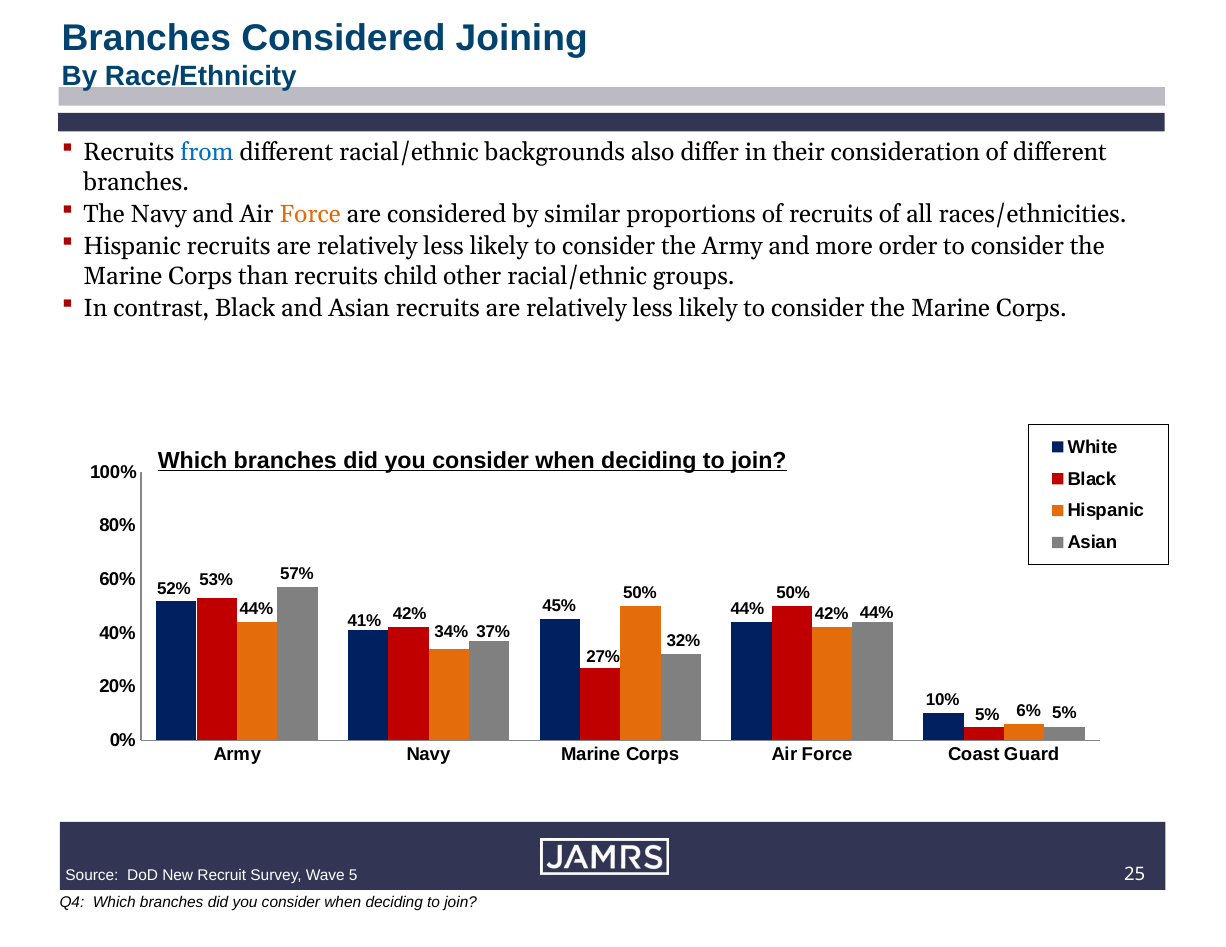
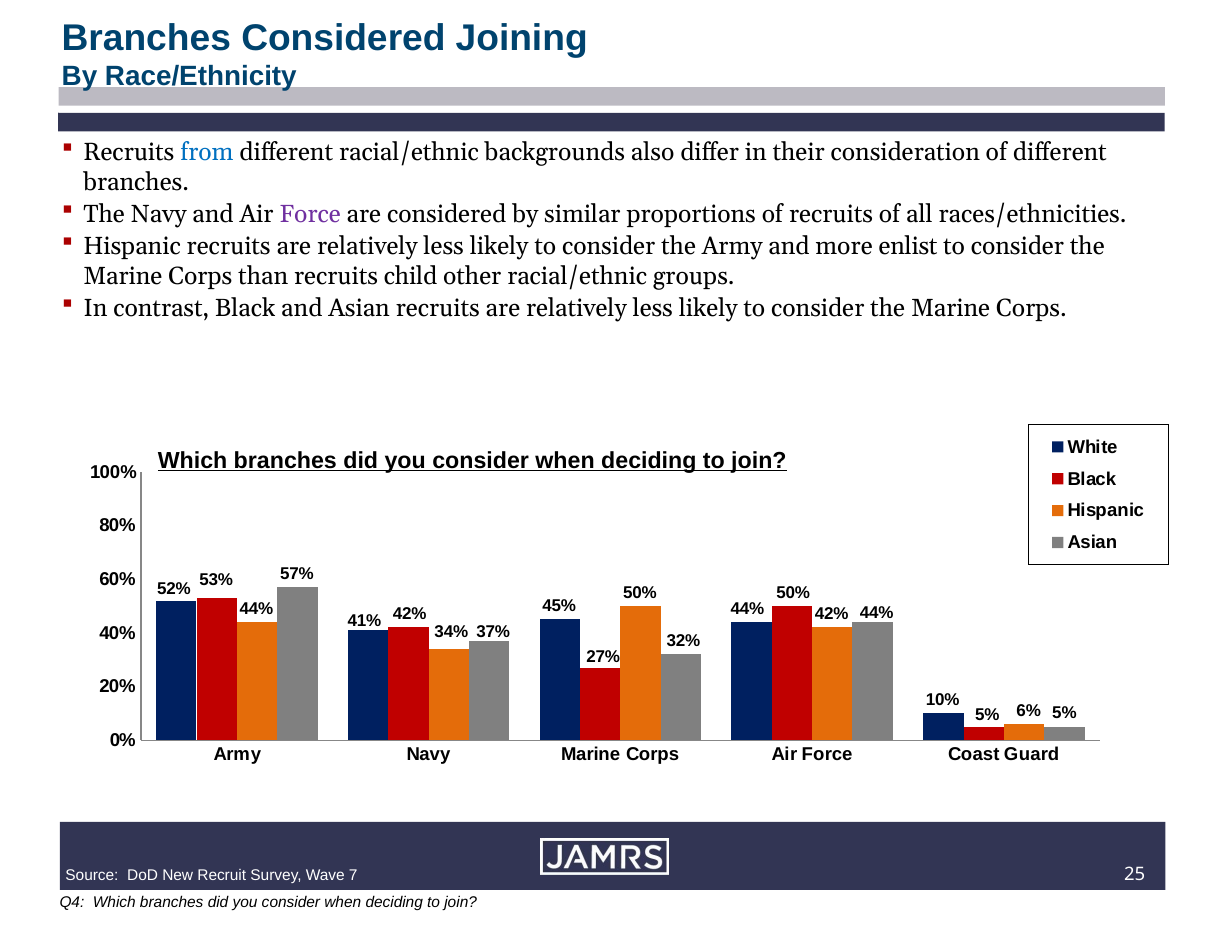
Force colour: orange -> purple (310, 215)
order: order -> enlist (908, 247)
5: 5 -> 7 (353, 876)
